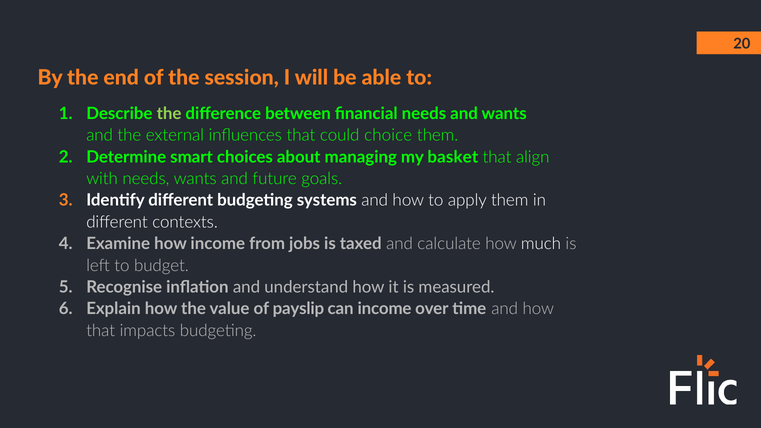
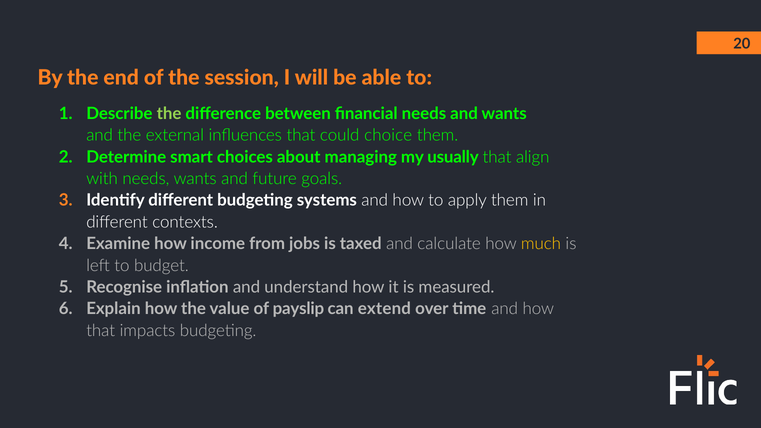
basket: basket -> usually (453, 157)
much colour: white -> yellow (541, 244)
can income: income -> extend (384, 309)
